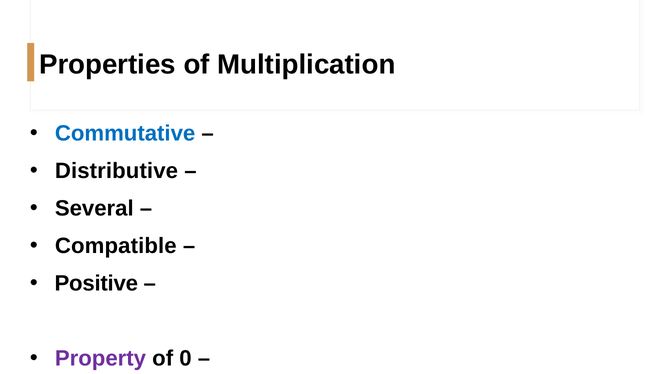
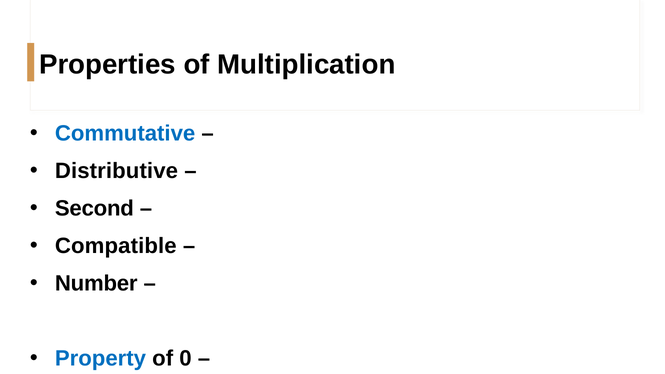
Several: Several -> Second (94, 209)
Positive: Positive -> Number (96, 284)
Property colour: purple -> blue (100, 359)
